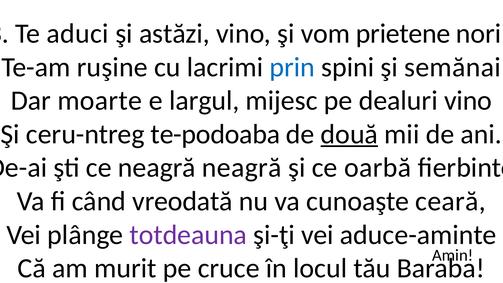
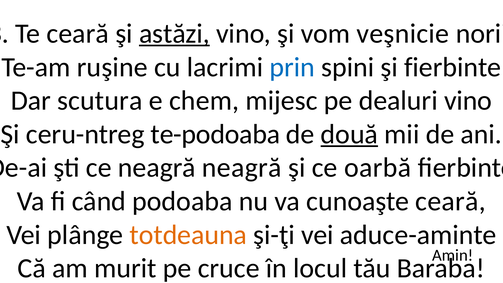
Te aduci: aduci -> ceară (78, 34)
astăzi underline: none -> present (174, 34)
prietene: prietene -> veşnicie (403, 34)
şi semănai: semănai -> fierbinte (453, 67)
moarte: moarte -> scutura (100, 101)
largul: largul -> chem (204, 101)
vreodată: vreodată -> podoaba (182, 201)
totdeauna colour: purple -> orange (188, 235)
